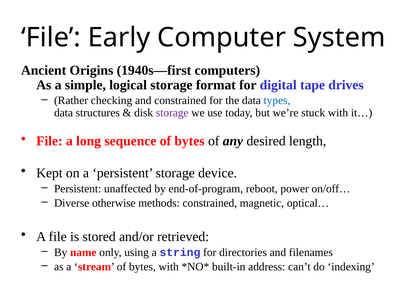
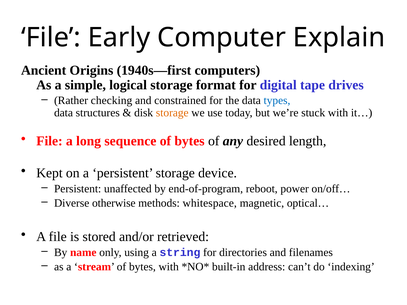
System: System -> Explain (339, 37)
storage colour: purple -> orange (172, 113)
methods constrained: constrained -> whitespace (210, 203)
